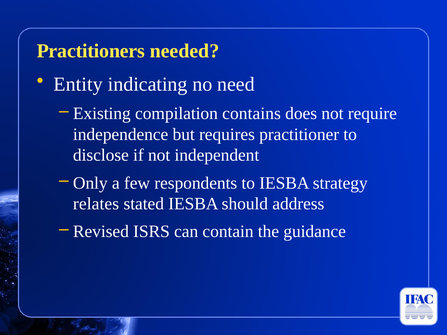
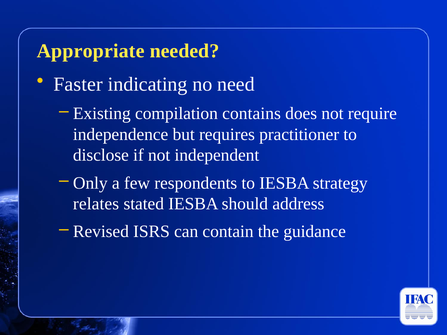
Practitioners: Practitioners -> Appropriate (91, 51)
Entity: Entity -> Faster (78, 84)
